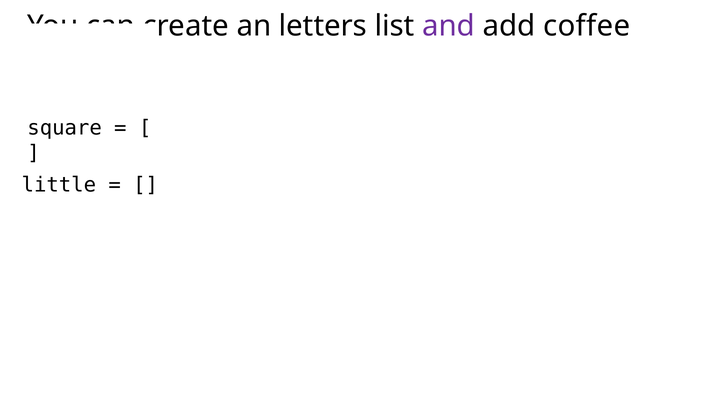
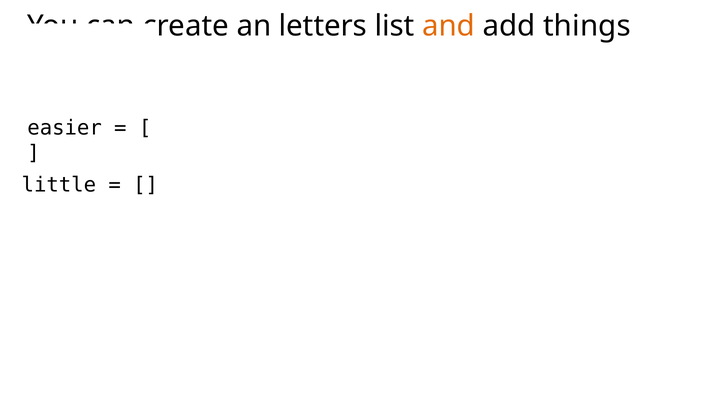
and colour: purple -> orange (449, 26)
coffee: coffee -> things (587, 26)
square: square -> easier (65, 128)
